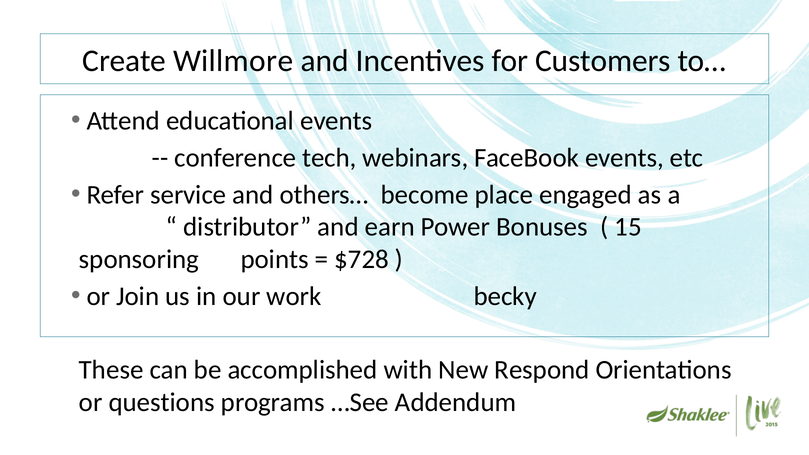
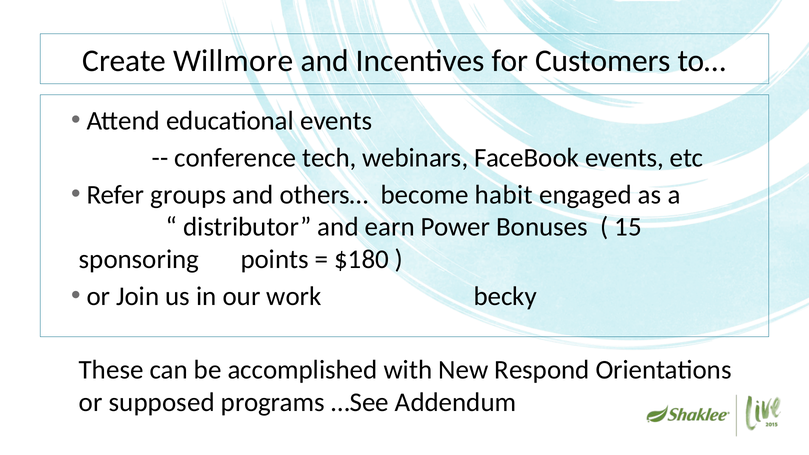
service: service -> groups (188, 195)
place: place -> habit (504, 195)
$728: $728 -> $180 (362, 259)
questions: questions -> supposed (162, 402)
